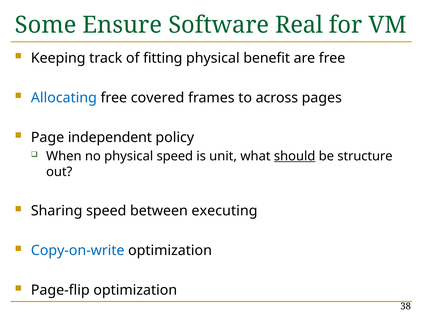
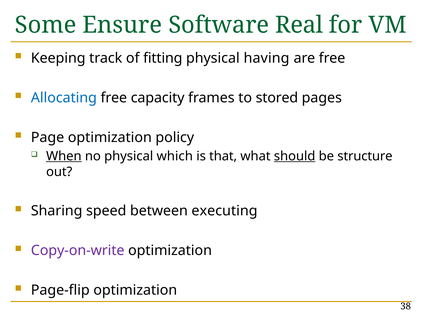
benefit: benefit -> having (267, 58)
covered: covered -> capacity (158, 98)
across: across -> stored (277, 98)
Page independent: independent -> optimization (110, 138)
When underline: none -> present (64, 156)
physical speed: speed -> which (175, 156)
unit: unit -> that (223, 156)
Copy-on-write colour: blue -> purple (78, 251)
